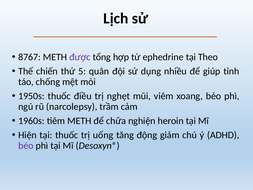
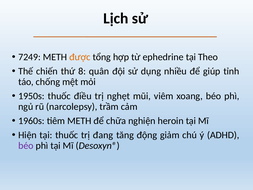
8767: 8767 -> 7249 (30, 57)
được colour: purple -> orange (80, 57)
5: 5 -> 8 (82, 71)
uống: uống -> đang (103, 135)
